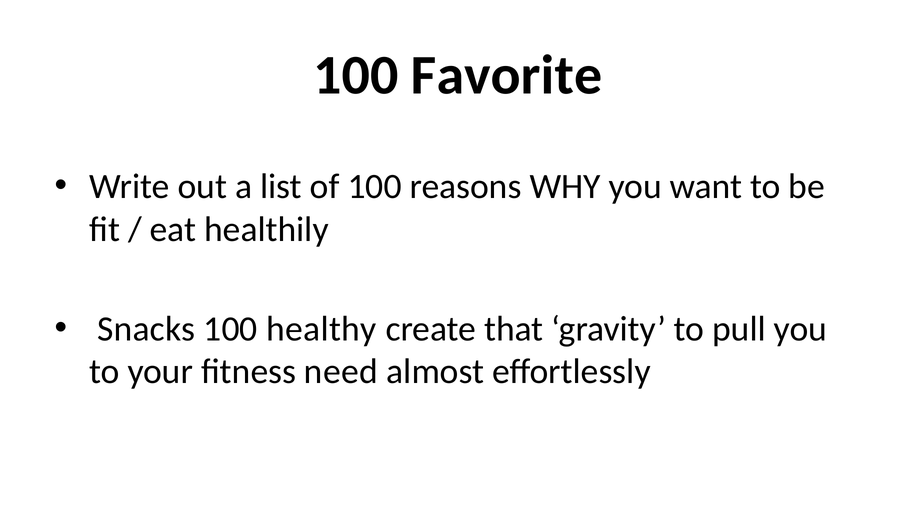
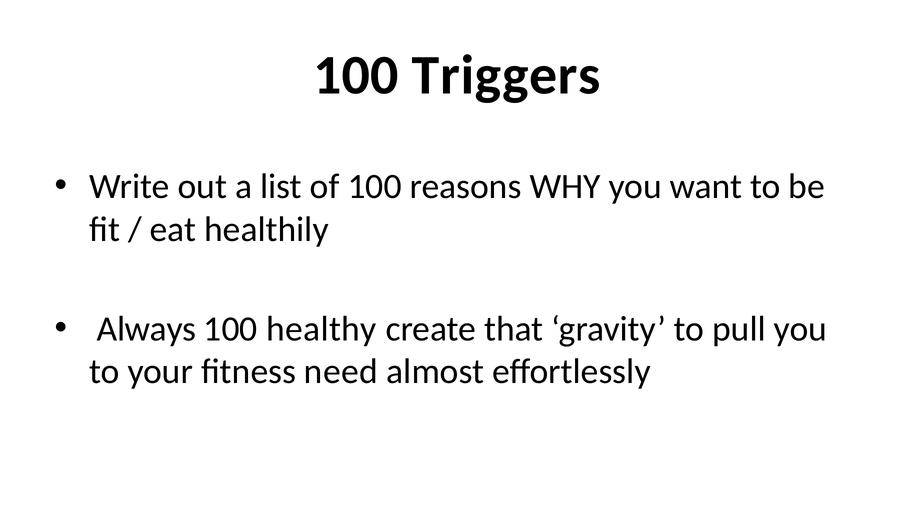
Favorite: Favorite -> Triggers (506, 75)
Snacks: Snacks -> Always (147, 329)
